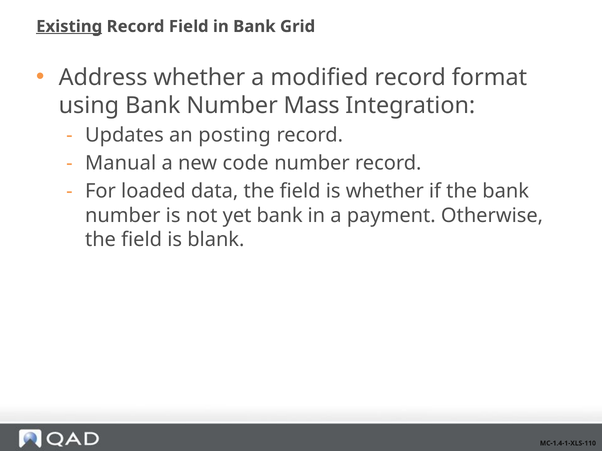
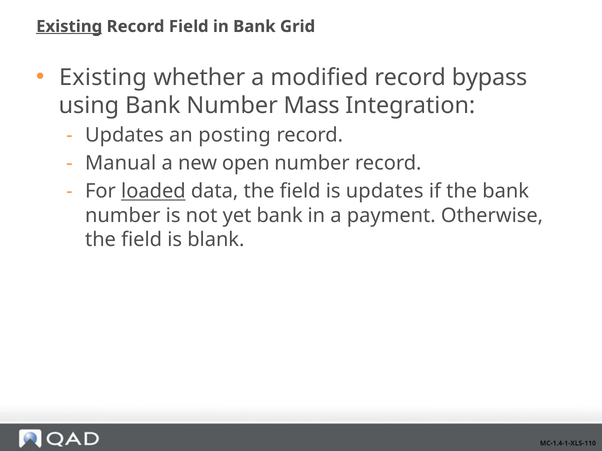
Address: Address -> Existing (103, 77)
format: format -> bypass (490, 77)
code: code -> open (246, 163)
loaded underline: none -> present (153, 192)
is whether: whether -> updates (385, 192)
